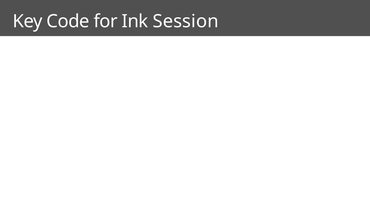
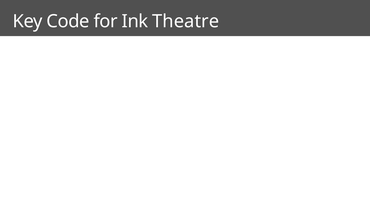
Session: Session -> Theatre (186, 21)
